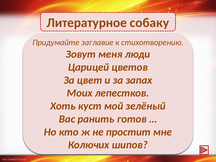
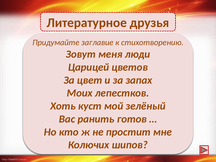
собаку: собаку -> друзья (150, 23)
